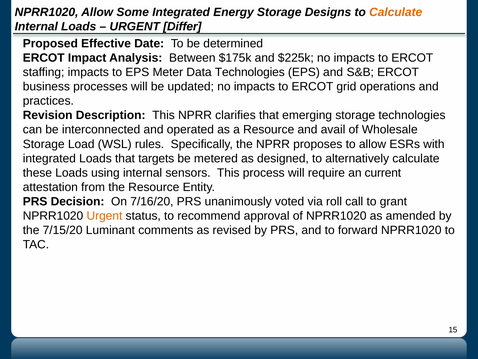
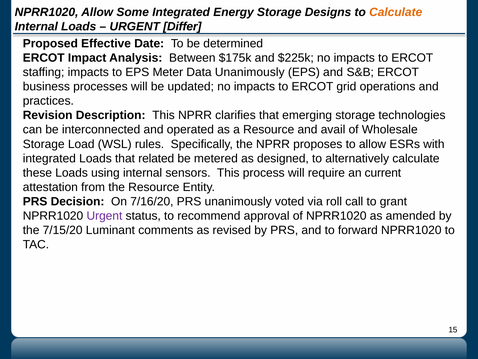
Data Technologies: Technologies -> Unanimously (250, 72)
targets: targets -> related (156, 158)
Urgent colour: orange -> purple (104, 216)
